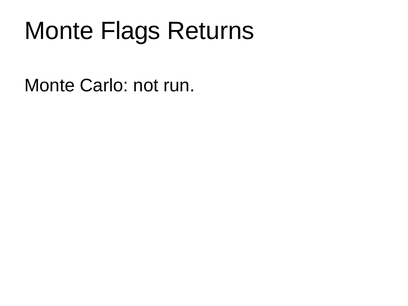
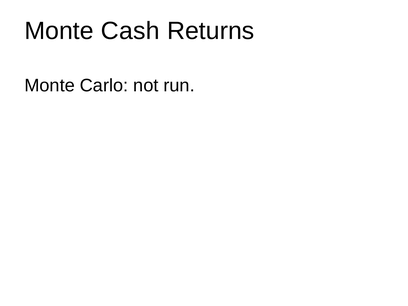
Flags: Flags -> Cash (130, 31)
